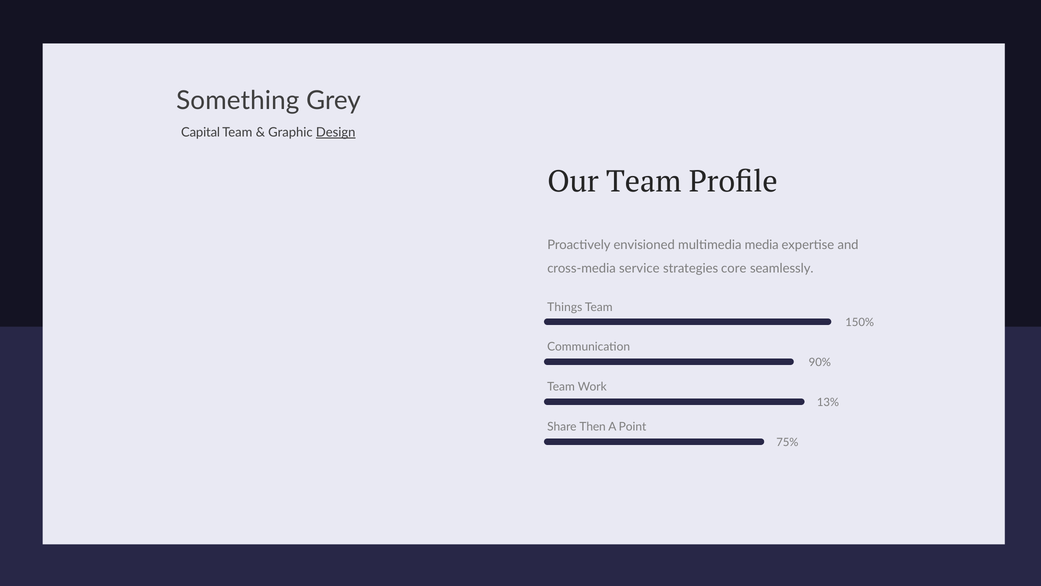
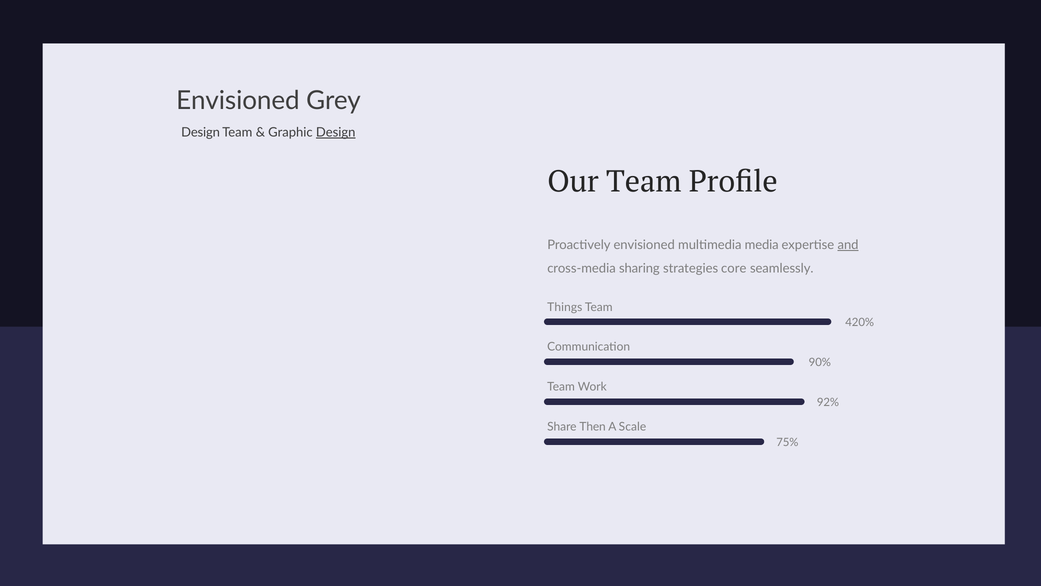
Something: Something -> Envisioned (238, 101)
Capital: Capital -> Design (201, 132)
and underline: none -> present (848, 245)
service: service -> sharing (639, 268)
150%: 150% -> 420% (860, 322)
13%: 13% -> 92% (828, 402)
Point: Point -> Scale (633, 427)
